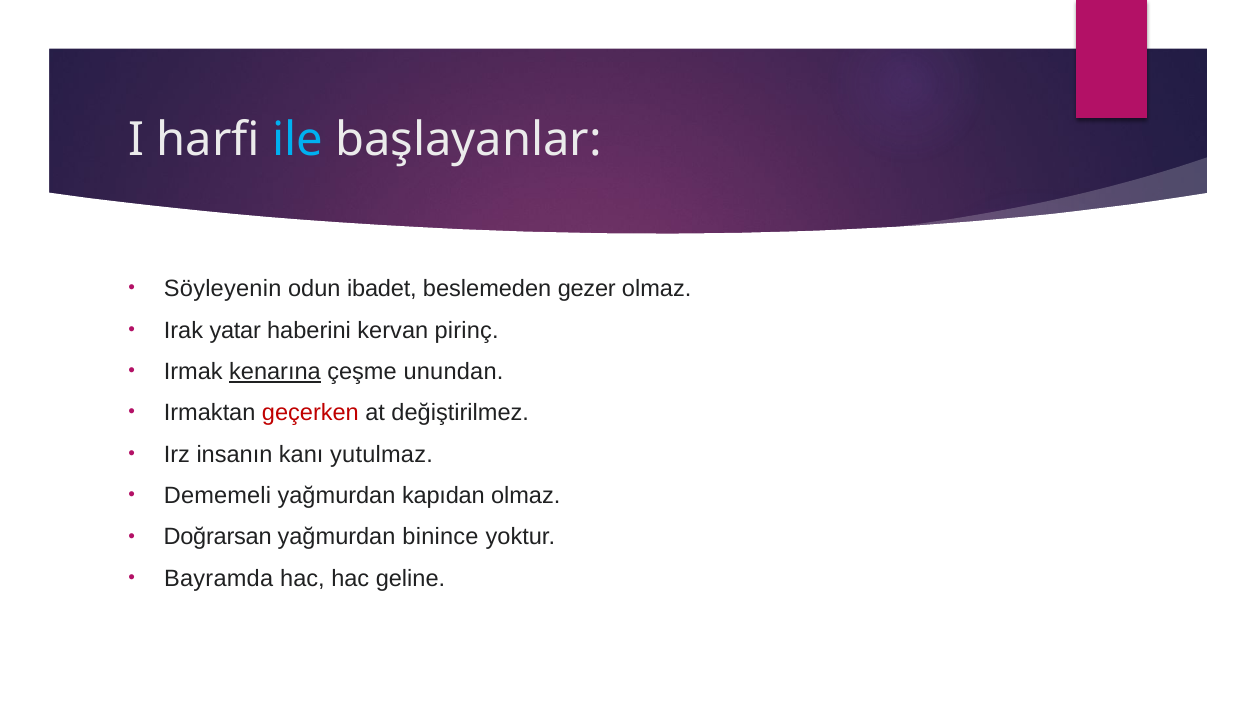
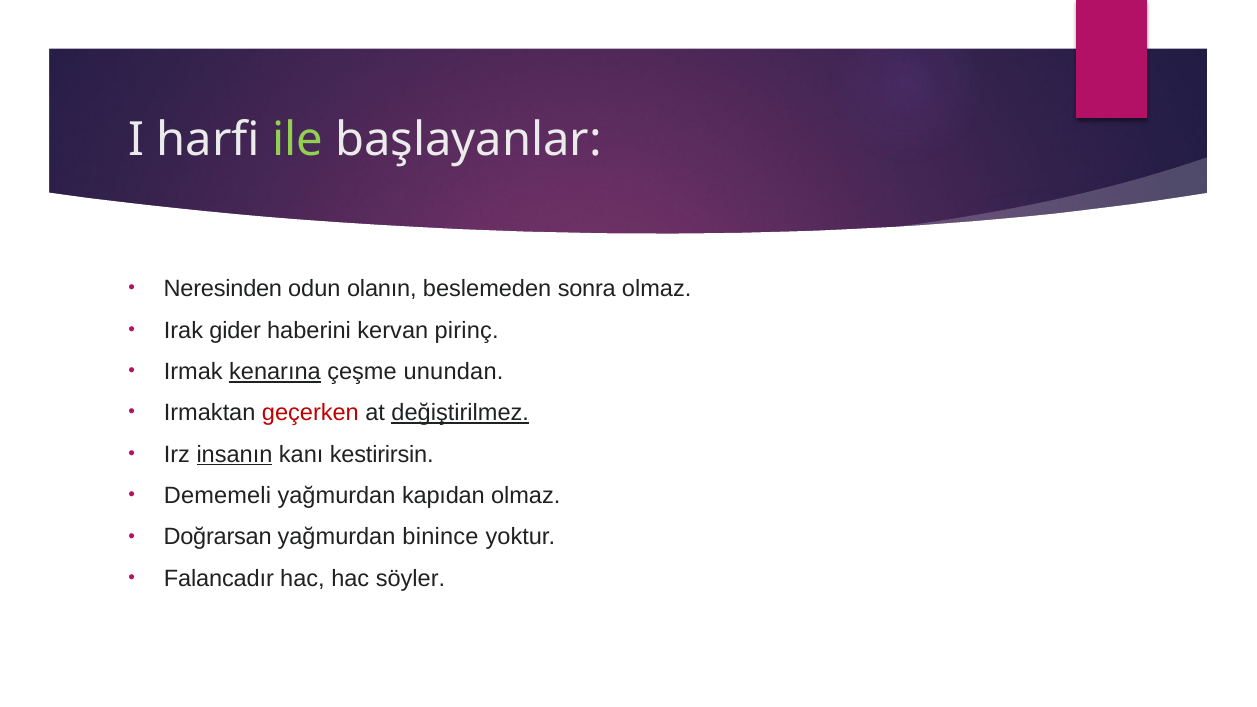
ile colour: light blue -> light green (298, 140)
Söyleyenin: Söyleyenin -> Neresinden (223, 289)
ibadet: ibadet -> olanın (382, 289)
gezer: gezer -> sonra (587, 289)
yatar: yatar -> gider (235, 330)
değiştirilmez underline: none -> present (460, 413)
insanın underline: none -> present (234, 454)
yutulmaz: yutulmaz -> kestirirsin (382, 454)
Bayramda: Bayramda -> Falancadır (219, 579)
geline: geline -> söyler (410, 579)
